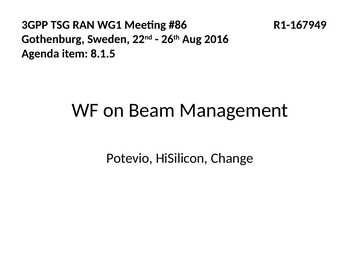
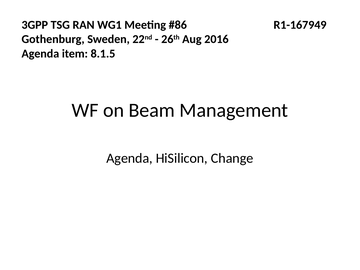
Potevio: Potevio -> Agenda (130, 158)
